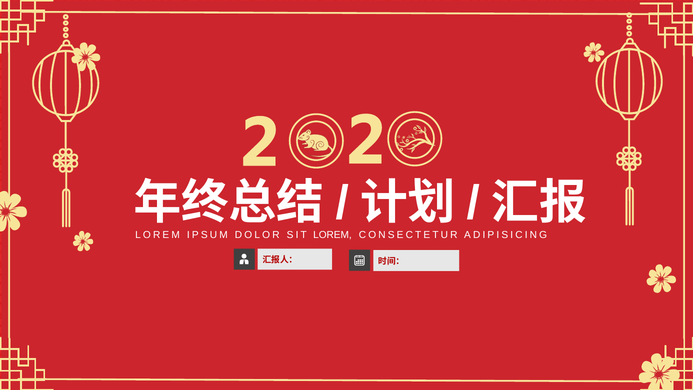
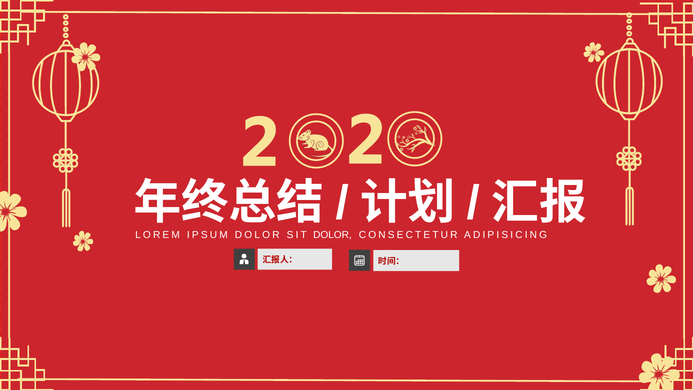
SIT LOREM: LOREM -> DOLOR (332, 235)
